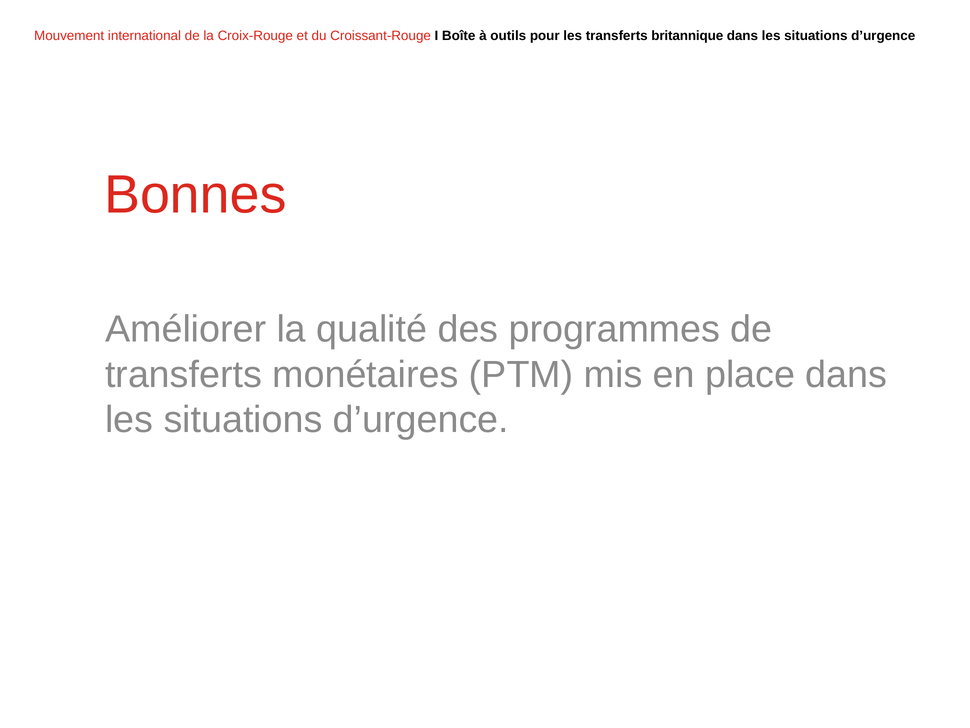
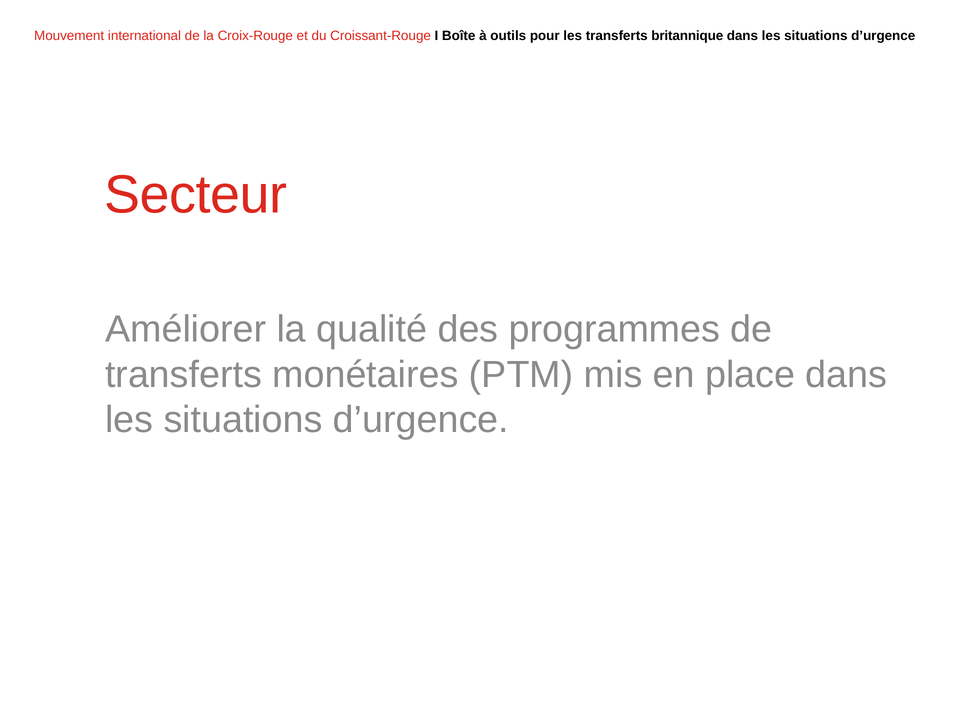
Bonnes: Bonnes -> Secteur (196, 195)
